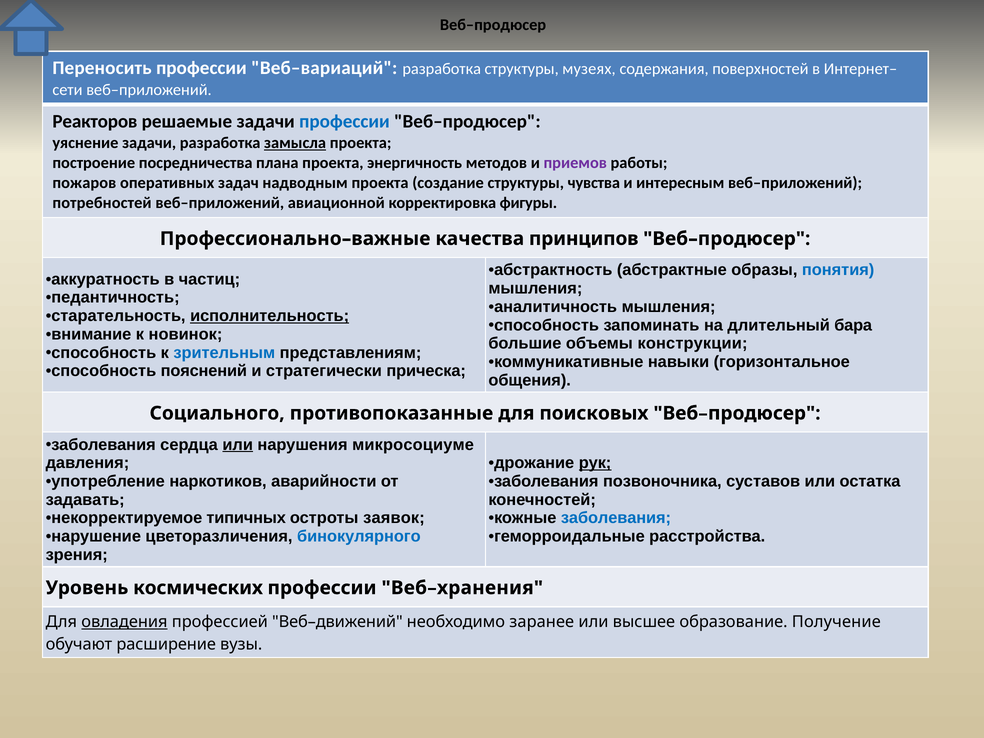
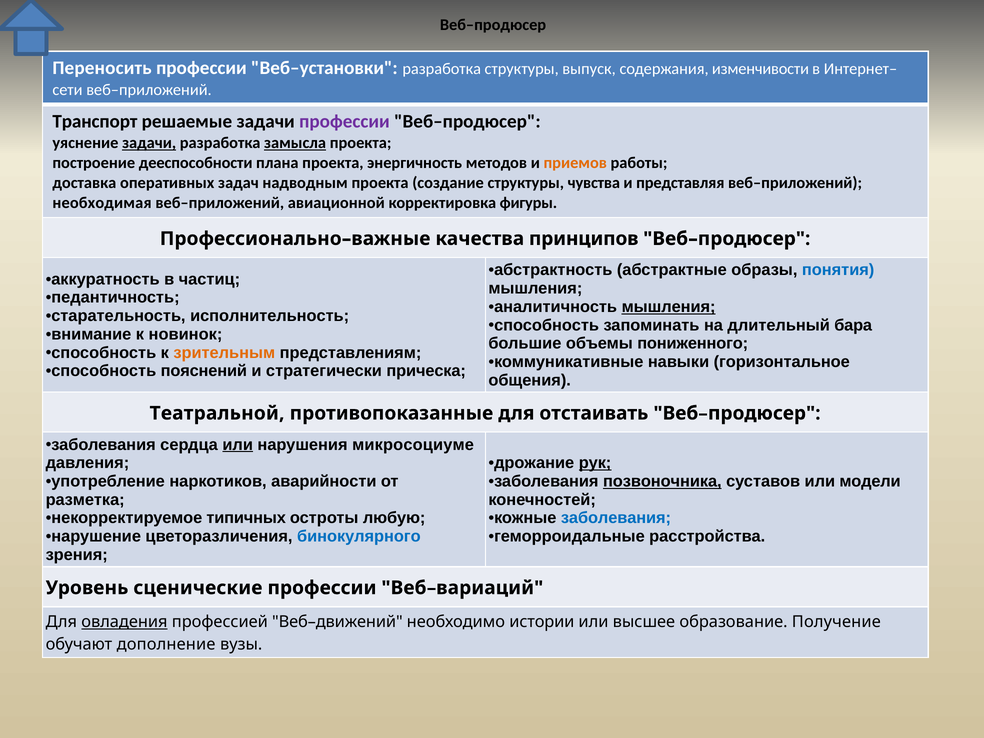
Веб–вариаций: Веб–вариаций -> Веб–установки (324, 68)
музеях: музеях -> выпуск (589, 69)
поверхностей: поверхностей -> изменчивости (760, 69)
Реакторов: Реакторов -> Транспорт (95, 121)
профессии colour: blue -> purple (344, 121)
задачи underline: none -> present (149, 143)
посредничества: посредничества -> дееспособности (196, 163)
приемов colour: purple -> orange (575, 163)
пожаров: пожаров -> доставка (84, 183)
интересным: интересным -> представляя (680, 183)
потребностей: потребностей -> необходимая (102, 203)
мышления underline: none -> present (669, 307)
исполнительность underline: present -> none (270, 316)
конструкции: конструкции -> пониженного (693, 343)
зрительным colour: blue -> orange (224, 353)
Социального: Социального -> Театральной (217, 413)
поисковых: поисковых -> отстаивать (594, 413)
позвоночника underline: none -> present (662, 481)
остатка: остатка -> модели (870, 481)
задавать: задавать -> разметка (85, 500)
заявок: заявок -> любую (394, 518)
космических: космических -> сценические (198, 588)
Веб–хранения: Веб–хранения -> Веб–вариаций (462, 588)
заранее: заранее -> истории (542, 622)
расширение: расширение -> дополнение (166, 644)
